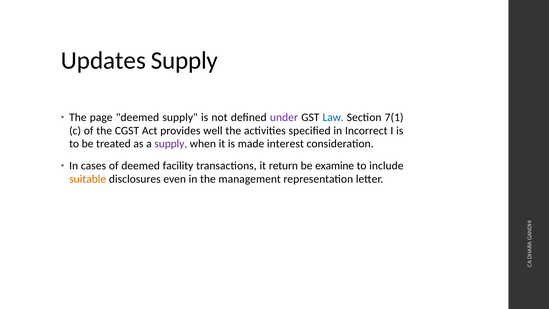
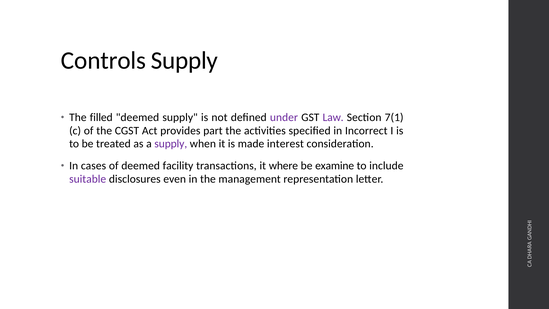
Updates: Updates -> Controls (103, 60)
page: page -> filled (101, 117)
Law colour: blue -> purple (333, 117)
well: well -> part (213, 130)
return: return -> where (283, 166)
suitable colour: orange -> purple (88, 179)
